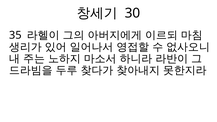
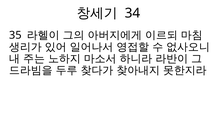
30: 30 -> 34 (132, 13)
